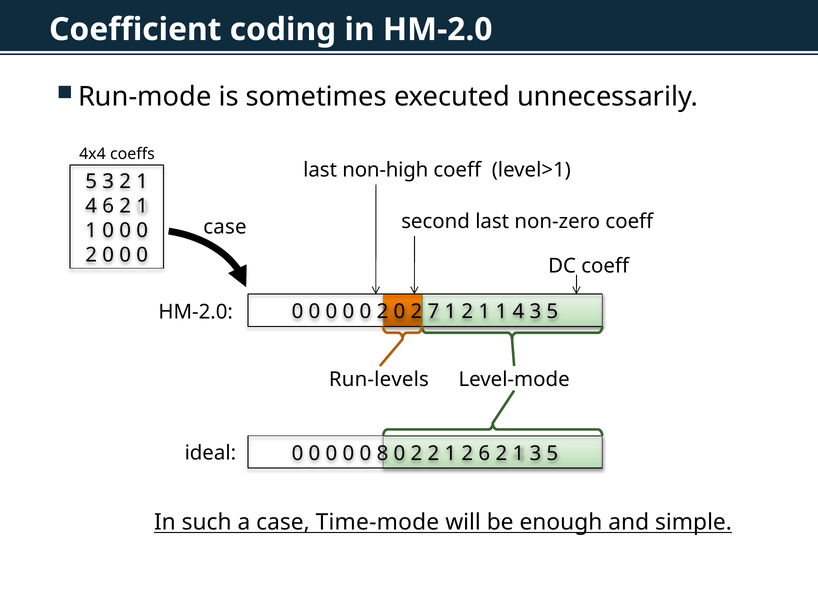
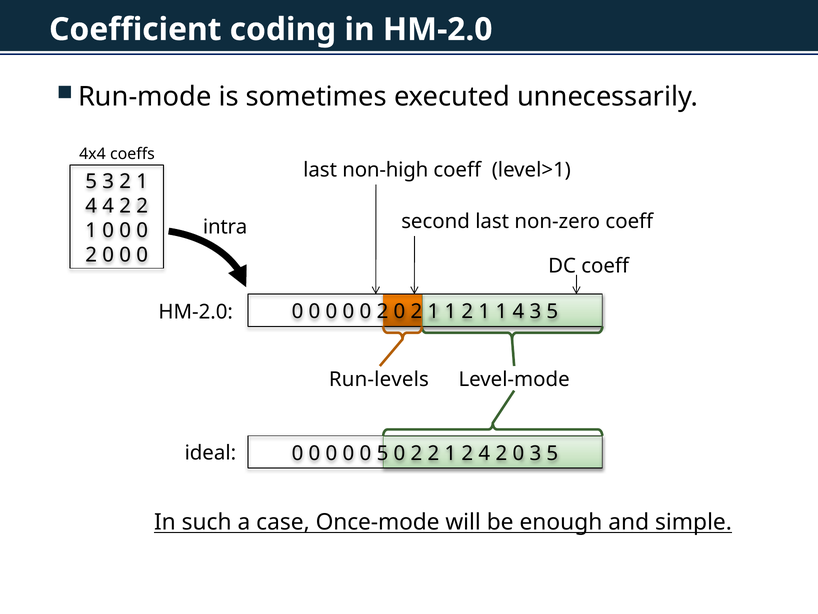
4 6: 6 -> 4 (108, 206)
1: 1 -> 2 (142, 206)
case: case -> intra (225, 227)
0 2 7: 7 -> 1 (433, 311)
0 8: 8 -> 5 (383, 453)
2 6: 6 -> 4 (484, 453)
1: 1 -> 0 (518, 453)
Time-mode: Time-mode -> Once-mode (378, 522)
